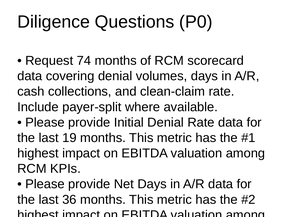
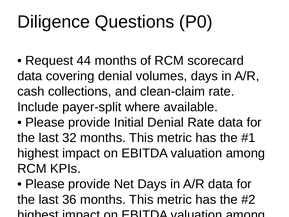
74: 74 -> 44 (84, 61)
19: 19 -> 32 (69, 138)
